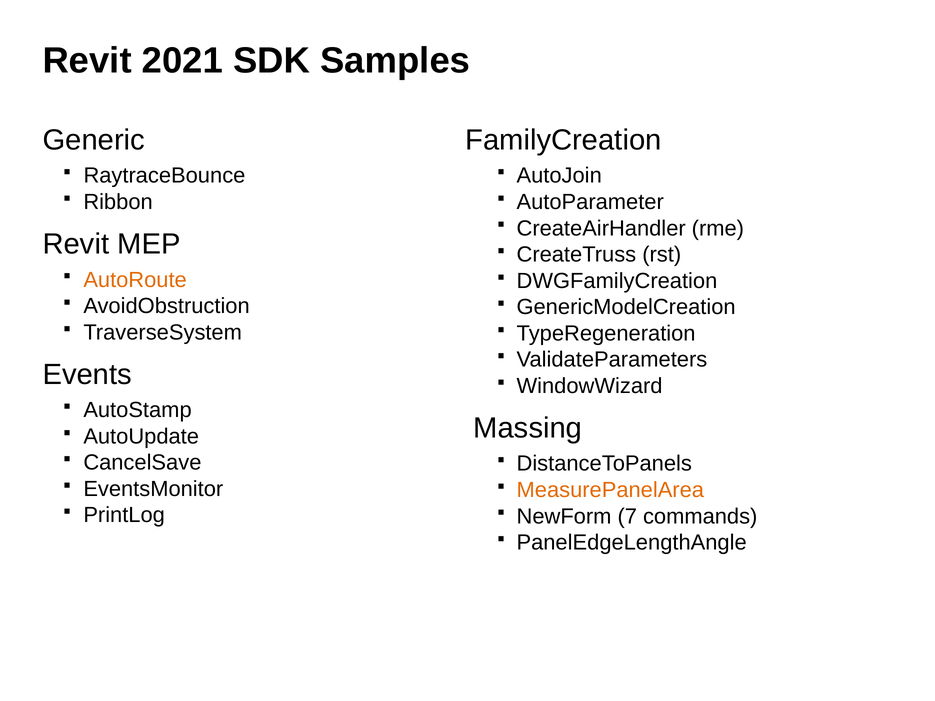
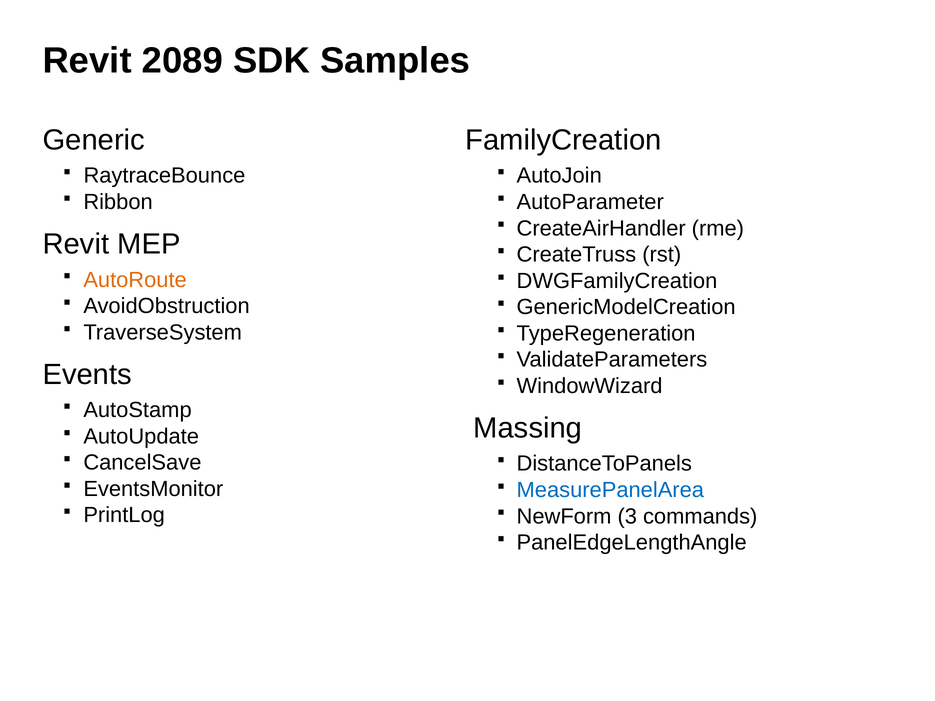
2021: 2021 -> 2089 (182, 61)
MeasurePanelArea colour: orange -> blue (610, 490)
7: 7 -> 3 (627, 516)
